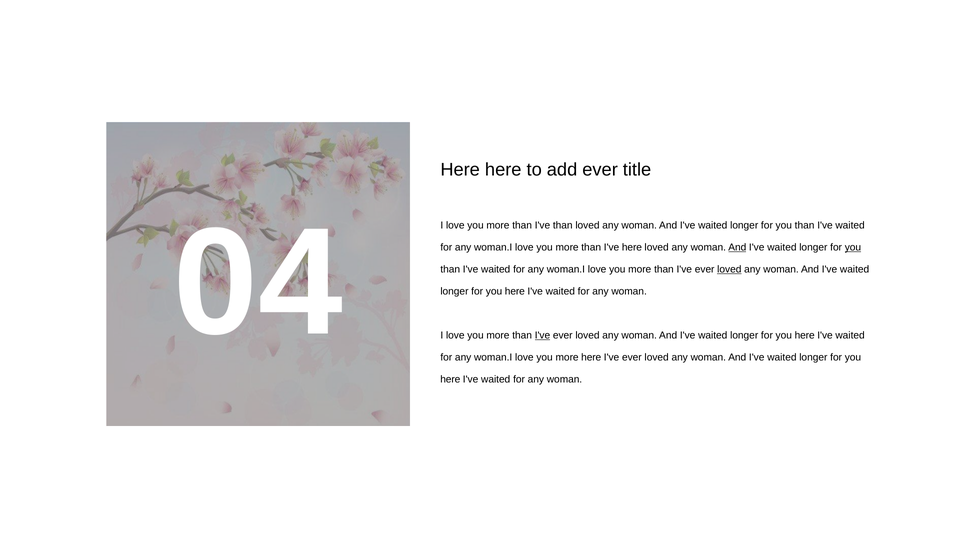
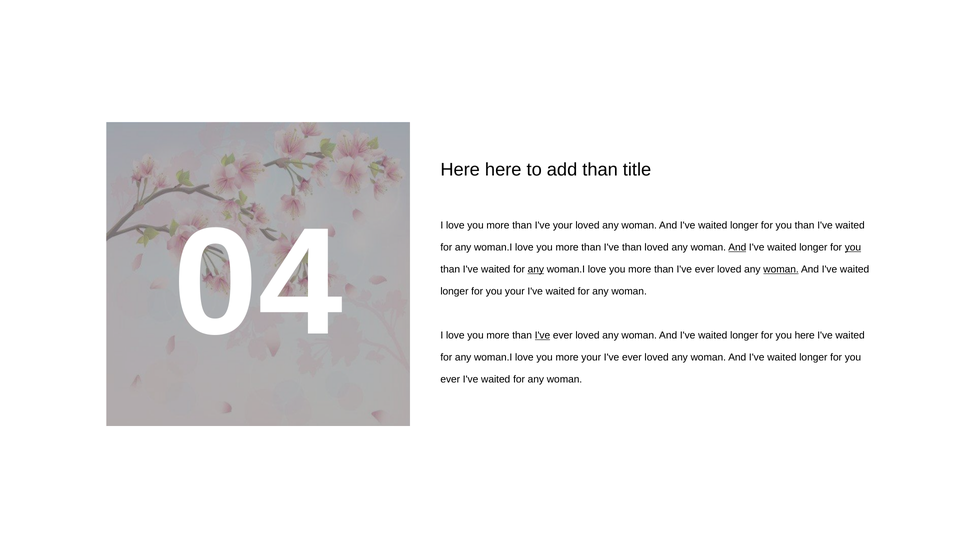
add ever: ever -> than (600, 170)
I've than: than -> your (563, 226)
I've here: here -> than (632, 248)
any underline: none -> present (536, 269)
loved underline: present -> none (729, 269)
woman underline: none -> present (781, 269)
here: here -> your (515, 291)
more here: here -> your (591, 357)
here: here -> ever (450, 379)
